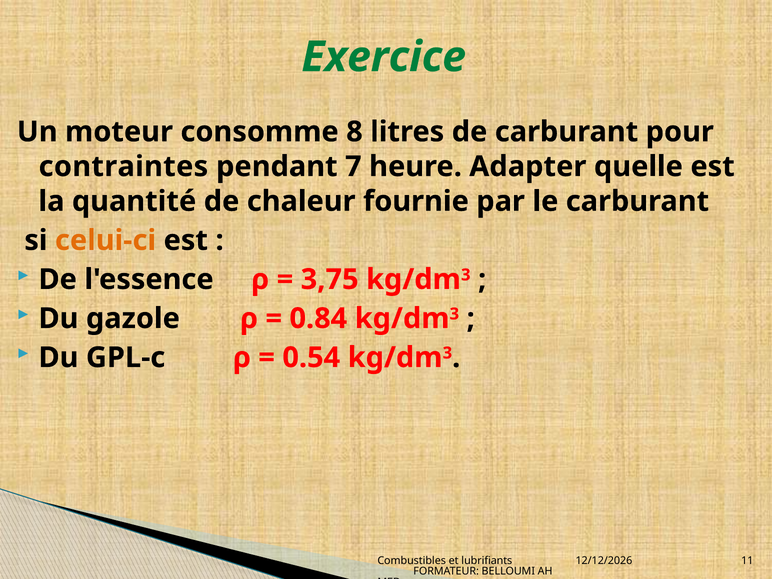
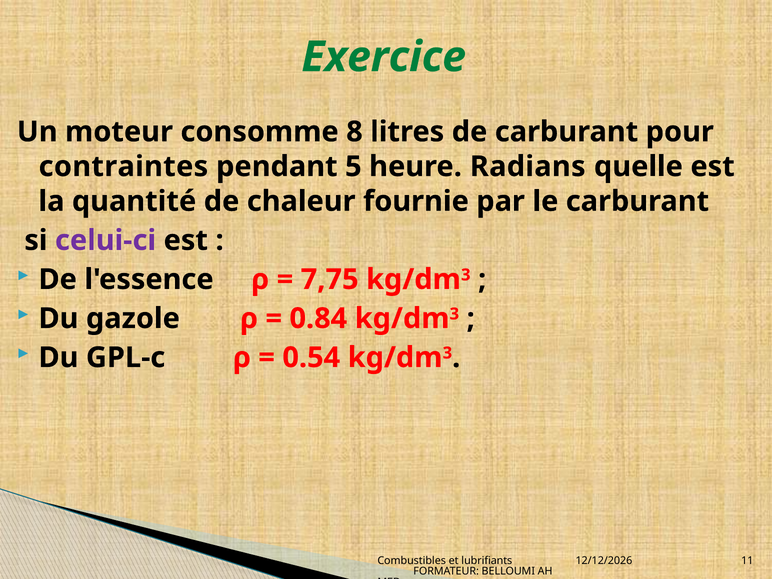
7: 7 -> 5 (353, 167)
Adapter: Adapter -> Radians (528, 167)
celui-ci colour: orange -> purple (106, 240)
3,75: 3,75 -> 7,75 (330, 279)
